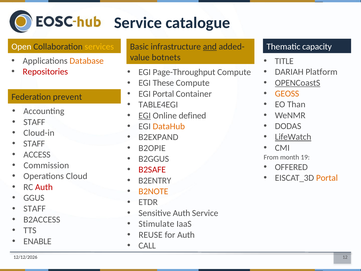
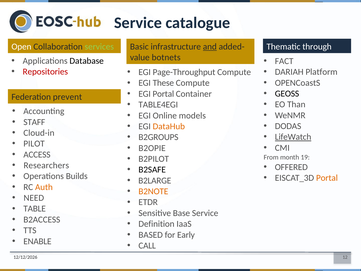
services colour: yellow -> light green (99, 47)
capacity: capacity -> through (317, 47)
Database colour: orange -> black (87, 61)
TITLE: TITLE -> FACT (284, 61)
OPENCoastS underline: present -> none (298, 83)
GEOSS colour: orange -> black (287, 94)
EGI underline: present -> none (145, 115)
defined: defined -> models (192, 115)
B2EXPAND: B2EXPAND -> B2GROUPS (158, 137)
STAFF: STAFF -> PILOT (34, 144)
B2GGUS: B2GGUS -> B2PILOT (154, 159)
Commission: Commission -> Researchers (46, 165)
B2SAFE colour: red -> black (152, 170)
Cloud: Cloud -> Builds (77, 176)
B2ENTRY: B2ENTRY -> B2LARGE (155, 180)
Auth colour: red -> orange (44, 187)
GGUS: GGUS -> NEED (34, 198)
STAFF: STAFF -> TABLE (35, 209)
Sensitive Auth: Auth -> Base (181, 213)
Stimulate: Stimulate -> Definition (156, 224)
REUSE: REUSE -> BASED (151, 235)
for Auth: Auth -> Early (186, 235)
